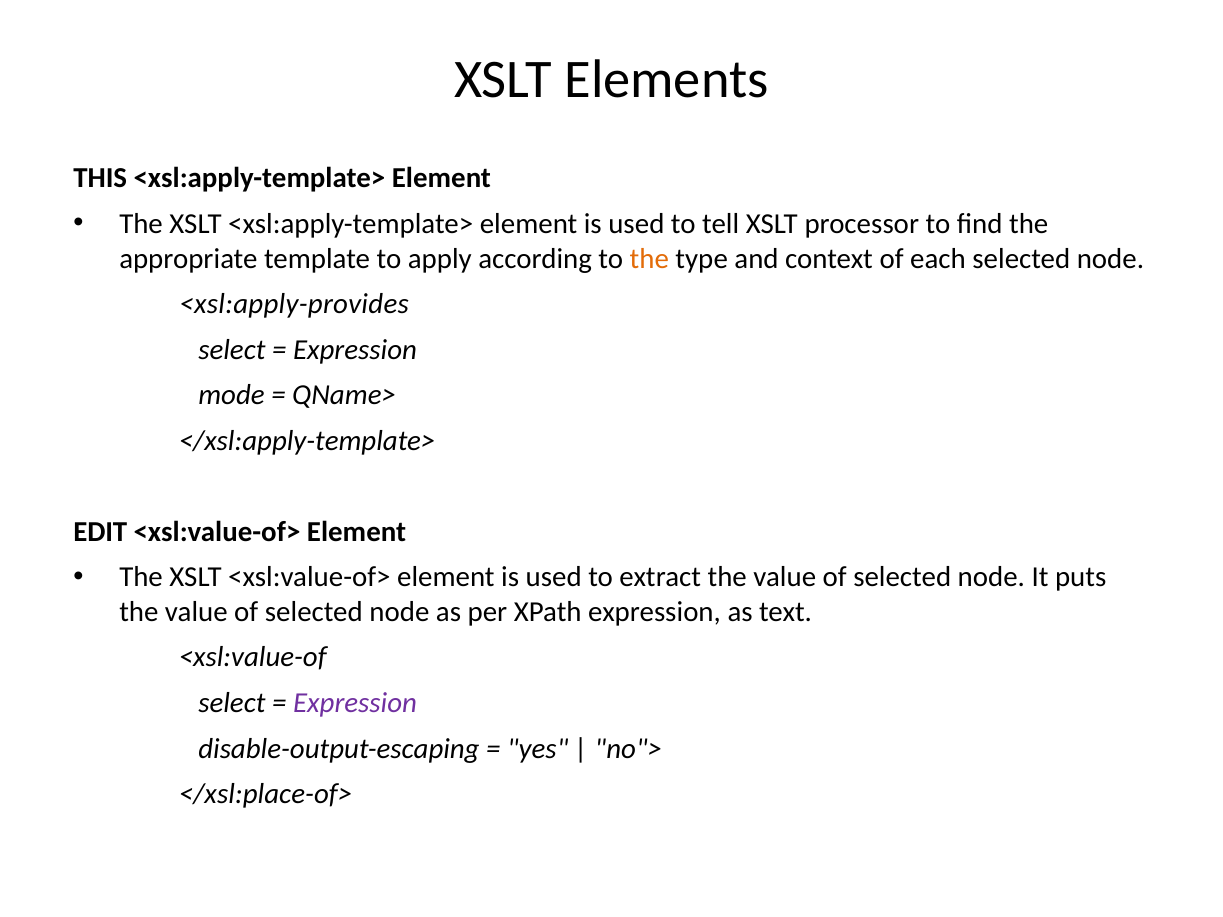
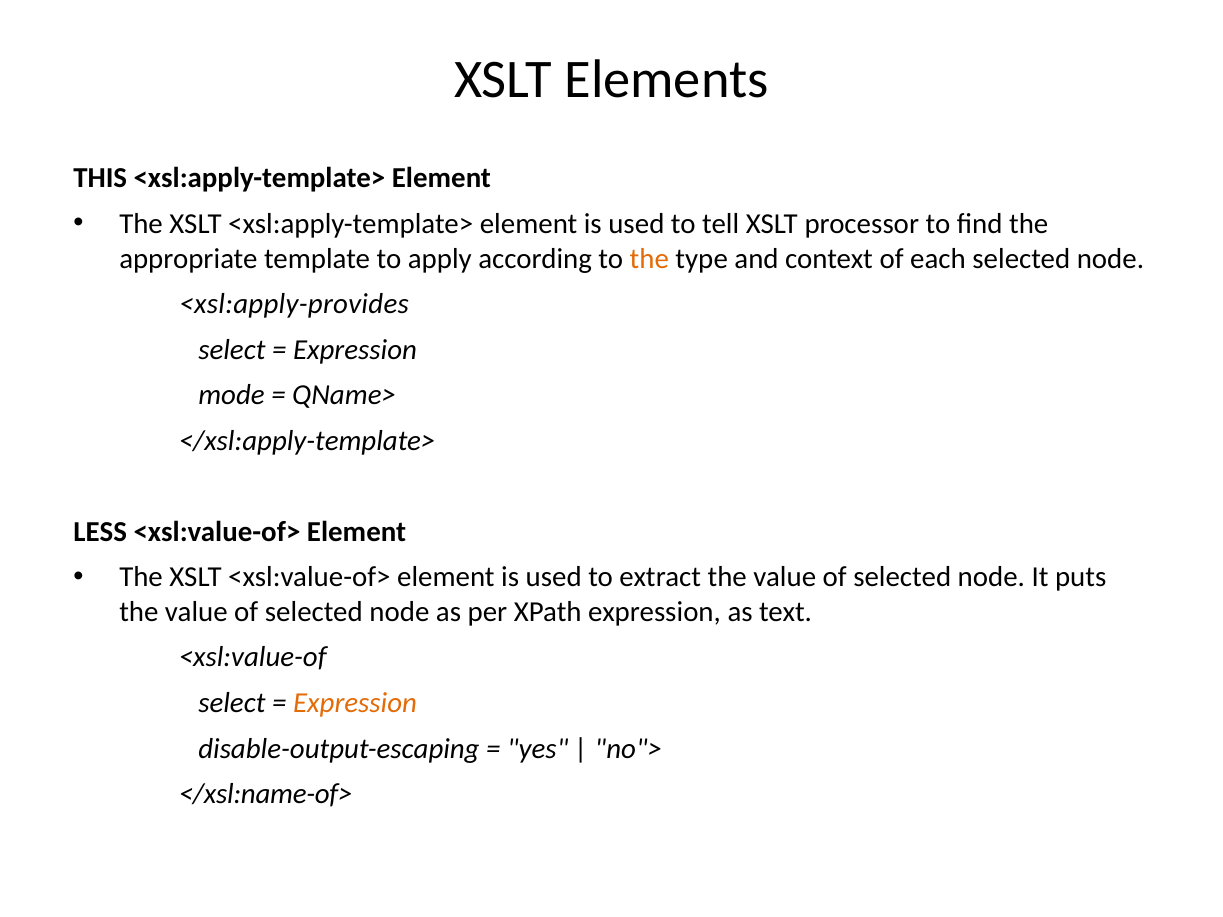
EDIT: EDIT -> LESS (100, 532)
Expression colour: purple -> orange (355, 703)
</xsl:place-of>: </xsl:place-of> -> </xsl:name-of> (266, 794)
